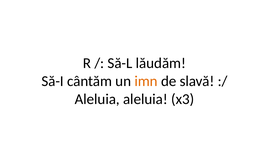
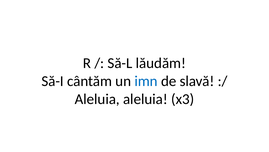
imn colour: orange -> blue (146, 81)
